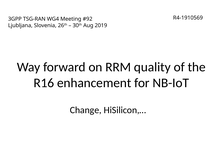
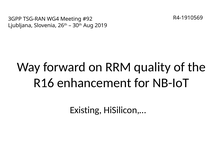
Change: Change -> Existing (86, 110)
